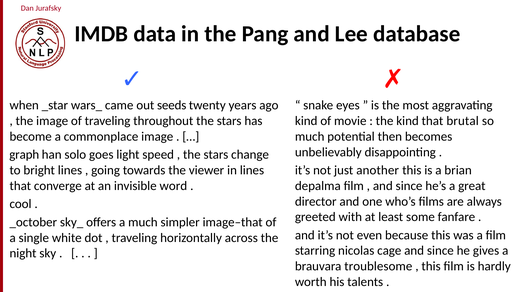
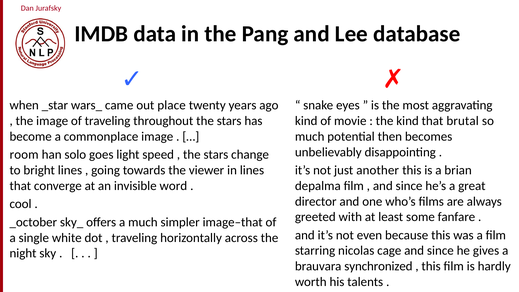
seeds: seeds -> place (172, 105)
graph: graph -> room (24, 155)
troublesome: troublesome -> synchronized (378, 266)
